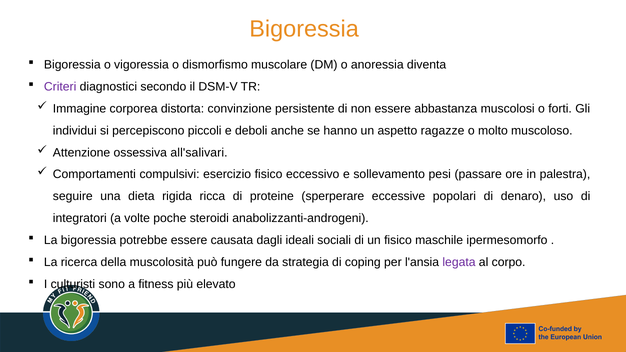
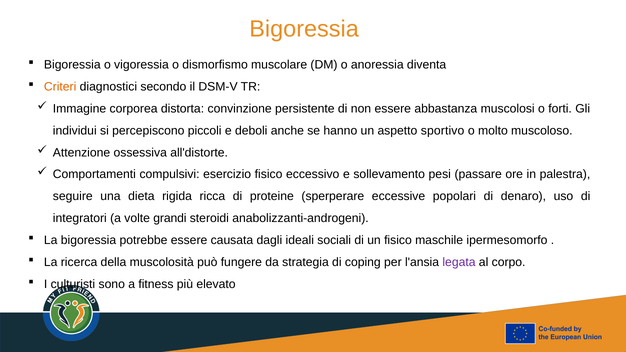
Criteri colour: purple -> orange (60, 87)
ragazze: ragazze -> sportivo (443, 131)
all'salivari: all'salivari -> all'distorte (199, 153)
poche: poche -> grandi (170, 218)
